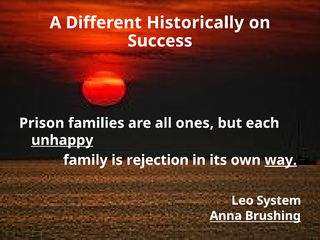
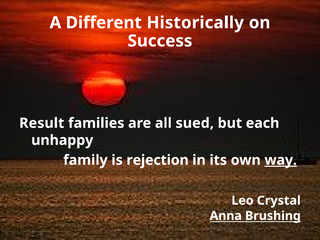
Prison: Prison -> Result (42, 123)
ones: ones -> sued (195, 123)
unhappy underline: present -> none (62, 140)
System: System -> Crystal (279, 201)
